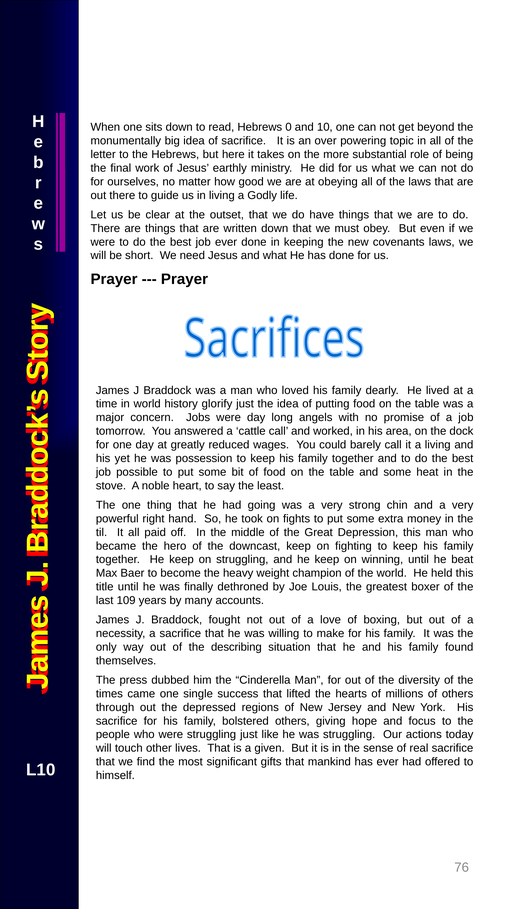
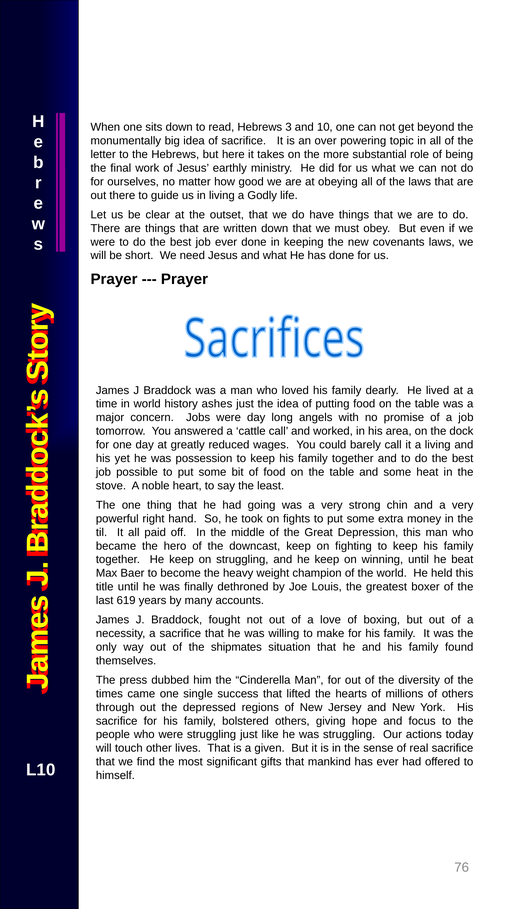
0: 0 -> 3 (289, 127)
glorify: glorify -> ashes (217, 404)
109: 109 -> 619 (126, 600)
describing: describing -> shipmates (236, 647)
